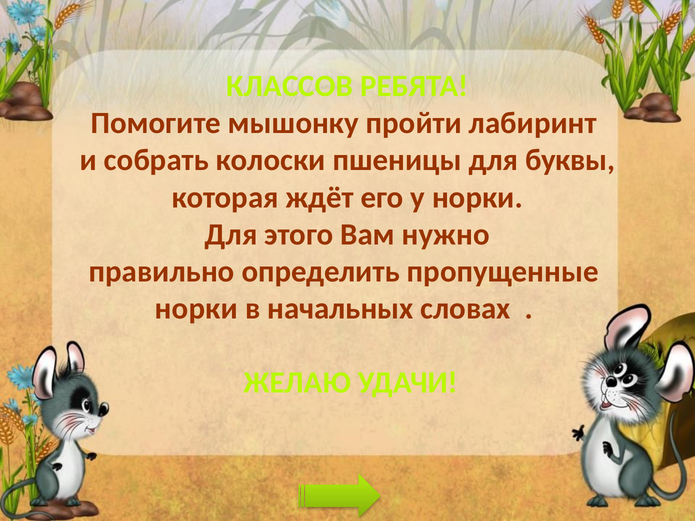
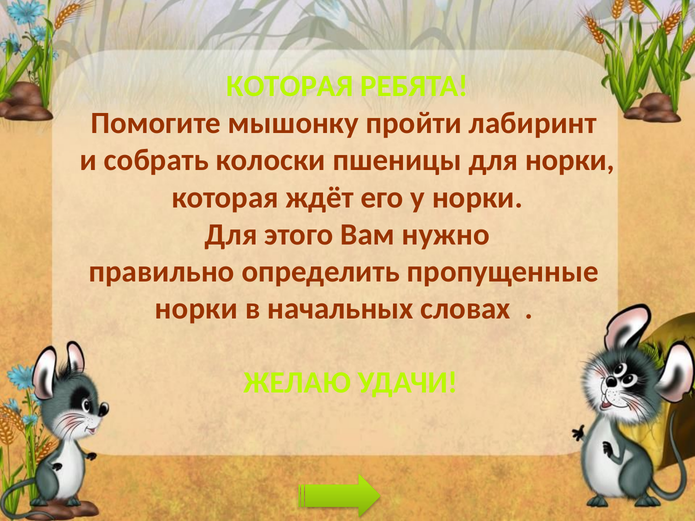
КЛАССОВ: КЛАССОВ -> КОТОРАЯ (290, 86)
для буквы: буквы -> норки (570, 160)
